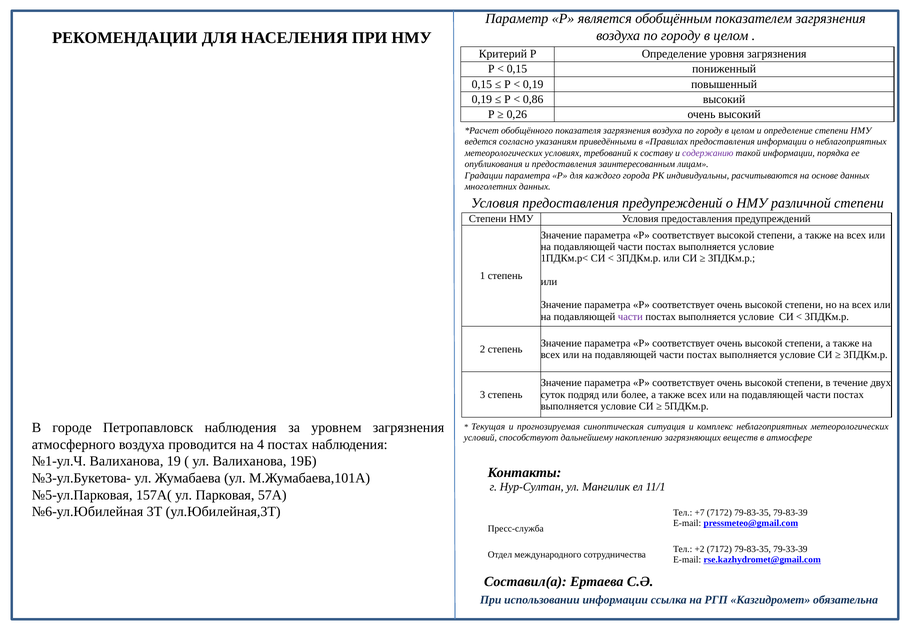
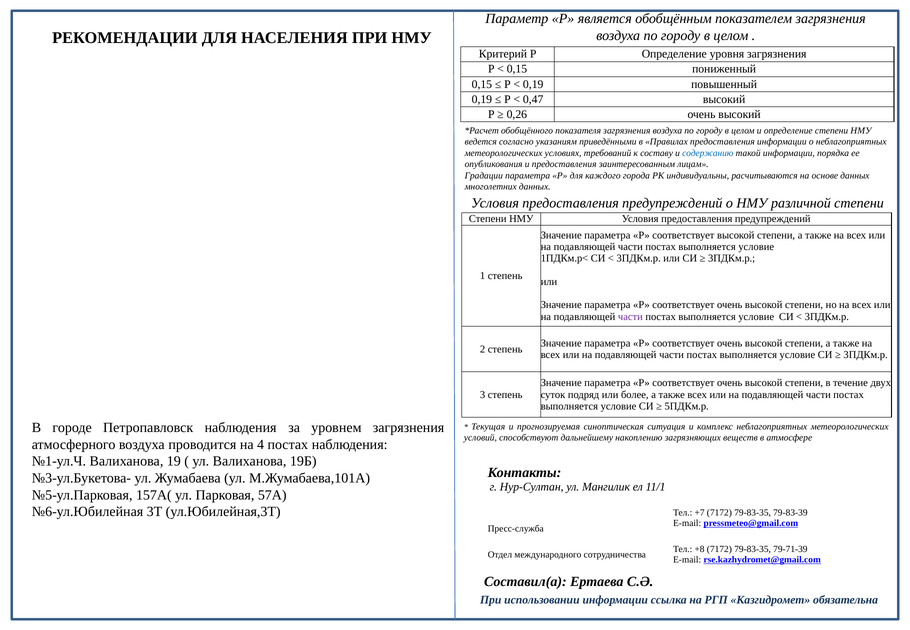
0,86: 0,86 -> 0,47 (533, 99)
содержанию colour: purple -> blue (708, 153)
+2: +2 -> +8 (700, 549)
79-33-39: 79-33-39 -> 79-71-39 (790, 549)
